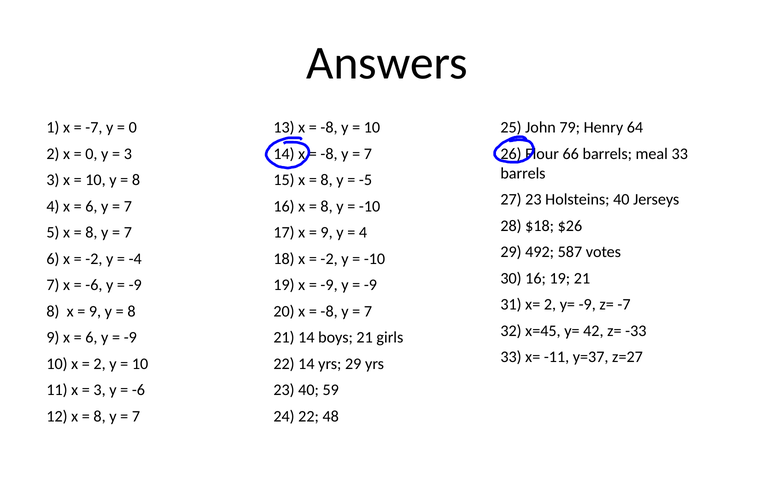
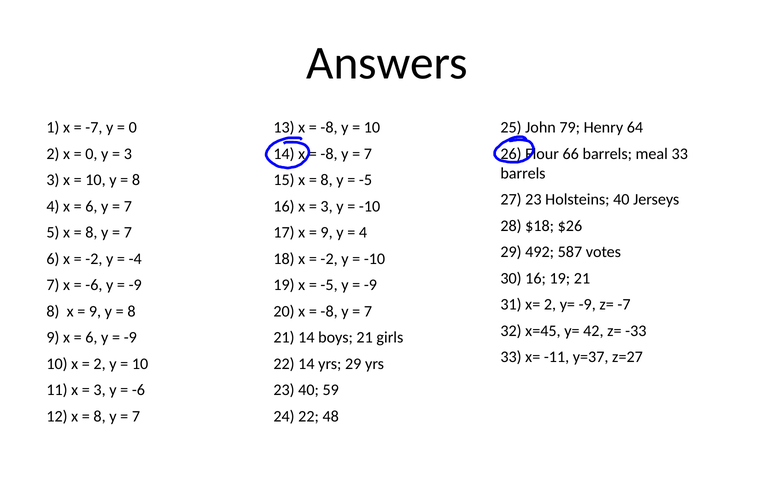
8: 8 -> 3 (327, 206)
-9: -9 -> -5 (329, 285)
